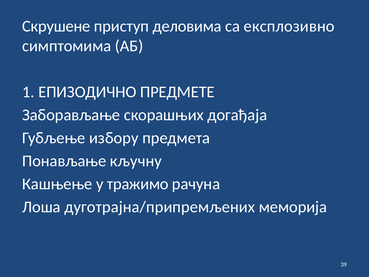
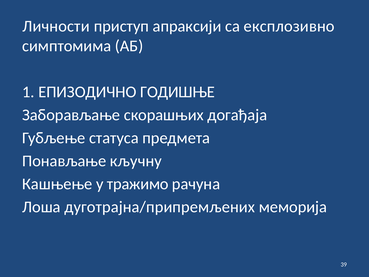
Скрушене: Скрушене -> Личности (56, 26)
деловима: деловима -> апраксији (187, 26)
ПРЕДМЕТЕ: ПРЕДМЕТЕ -> ГОДИШЊЕ (177, 92)
избору: избору -> статуса (114, 138)
